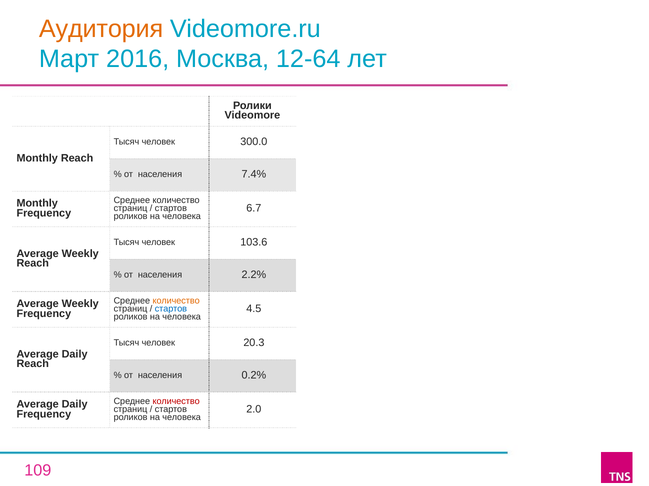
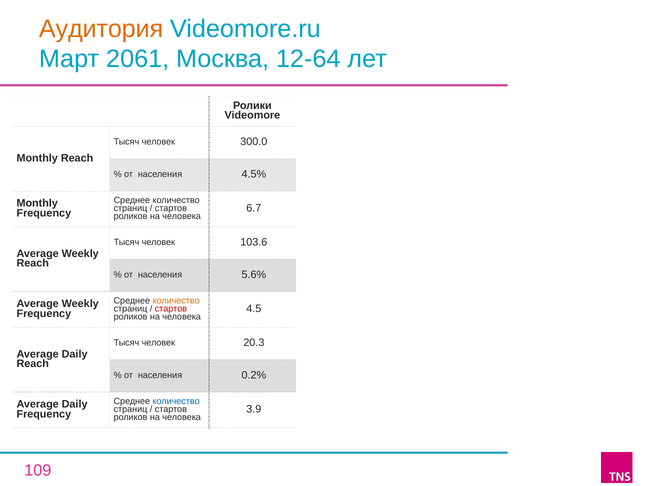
2016: 2016 -> 2061 (138, 59)
7.4%: 7.4% -> 4.5% (254, 174)
2.2%: 2.2% -> 5.6% (254, 275)
стартов colour: blue -> red (171, 309)
количество colour: red -> blue (176, 402)
2.0: 2.0 -> 3.9 (254, 410)
